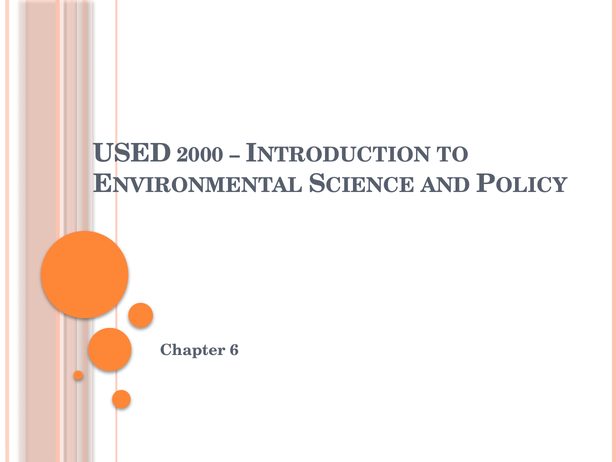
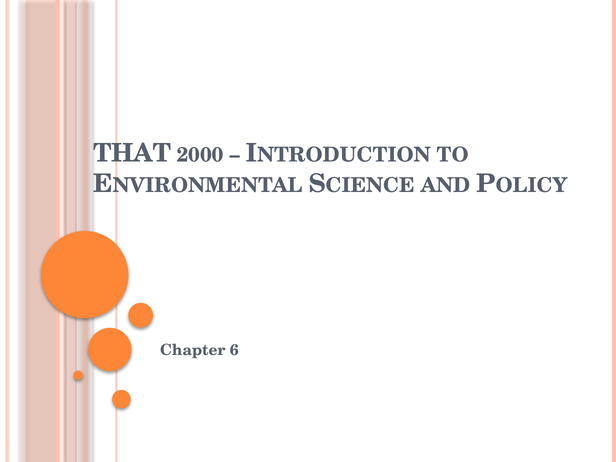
USED: USED -> THAT (132, 153)
